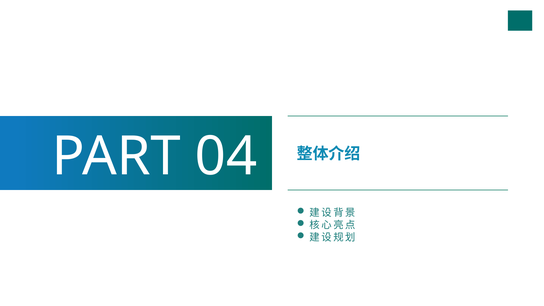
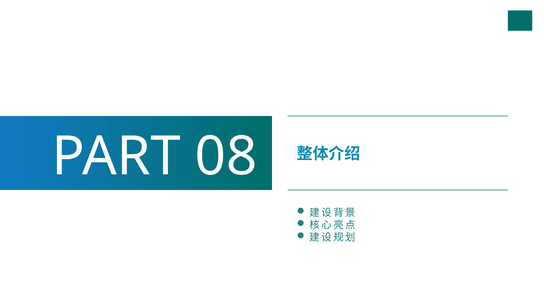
04: 04 -> 08 (226, 156)
